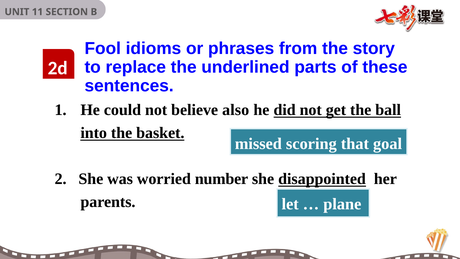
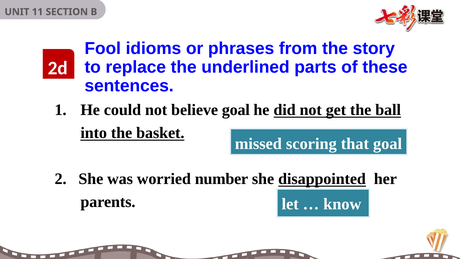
believe also: also -> goal (236, 110)
plane: plane -> know (342, 204)
